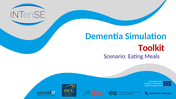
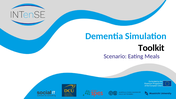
Toolkit colour: red -> black (151, 48)
